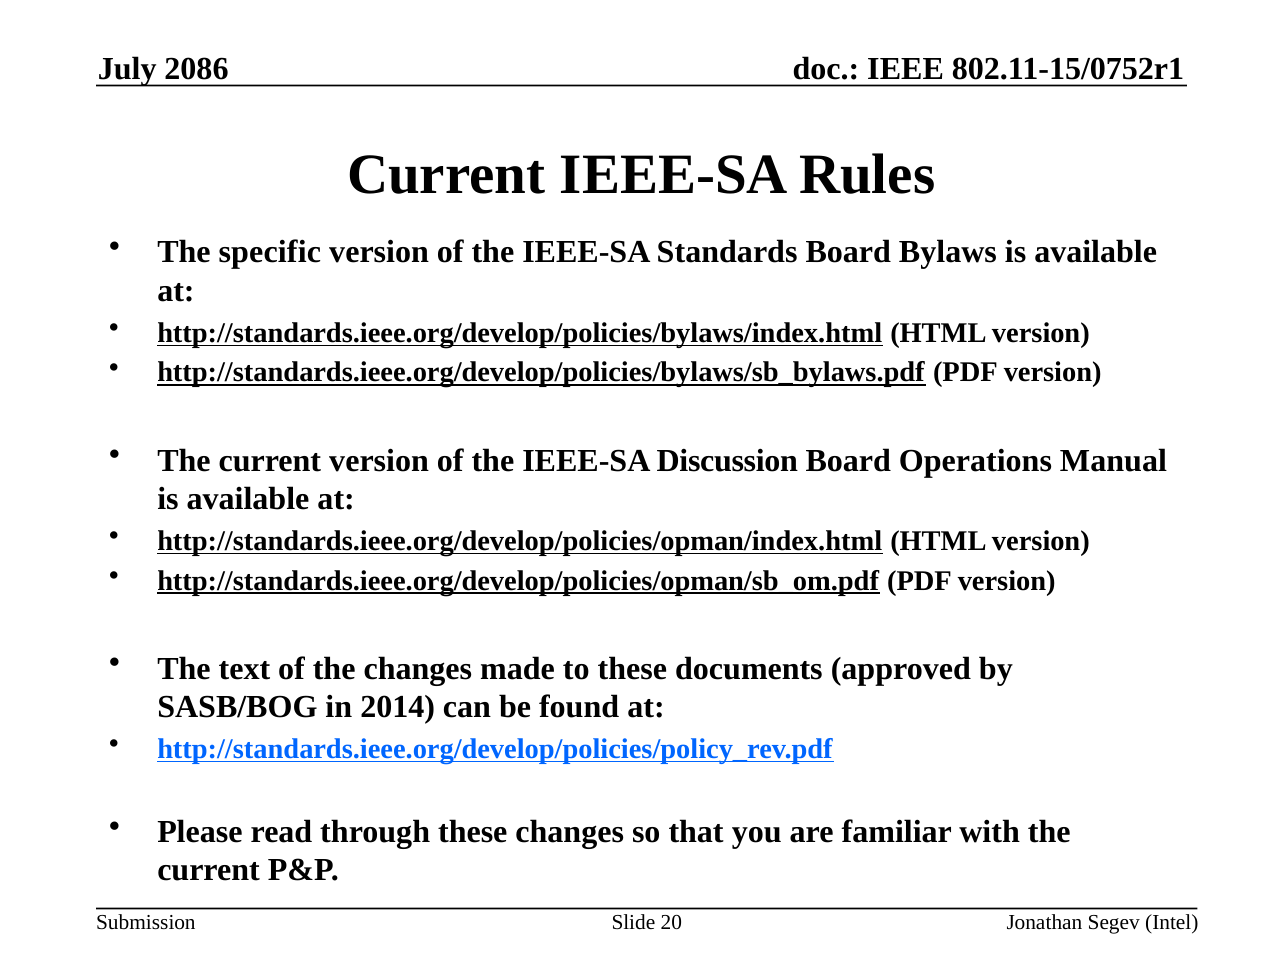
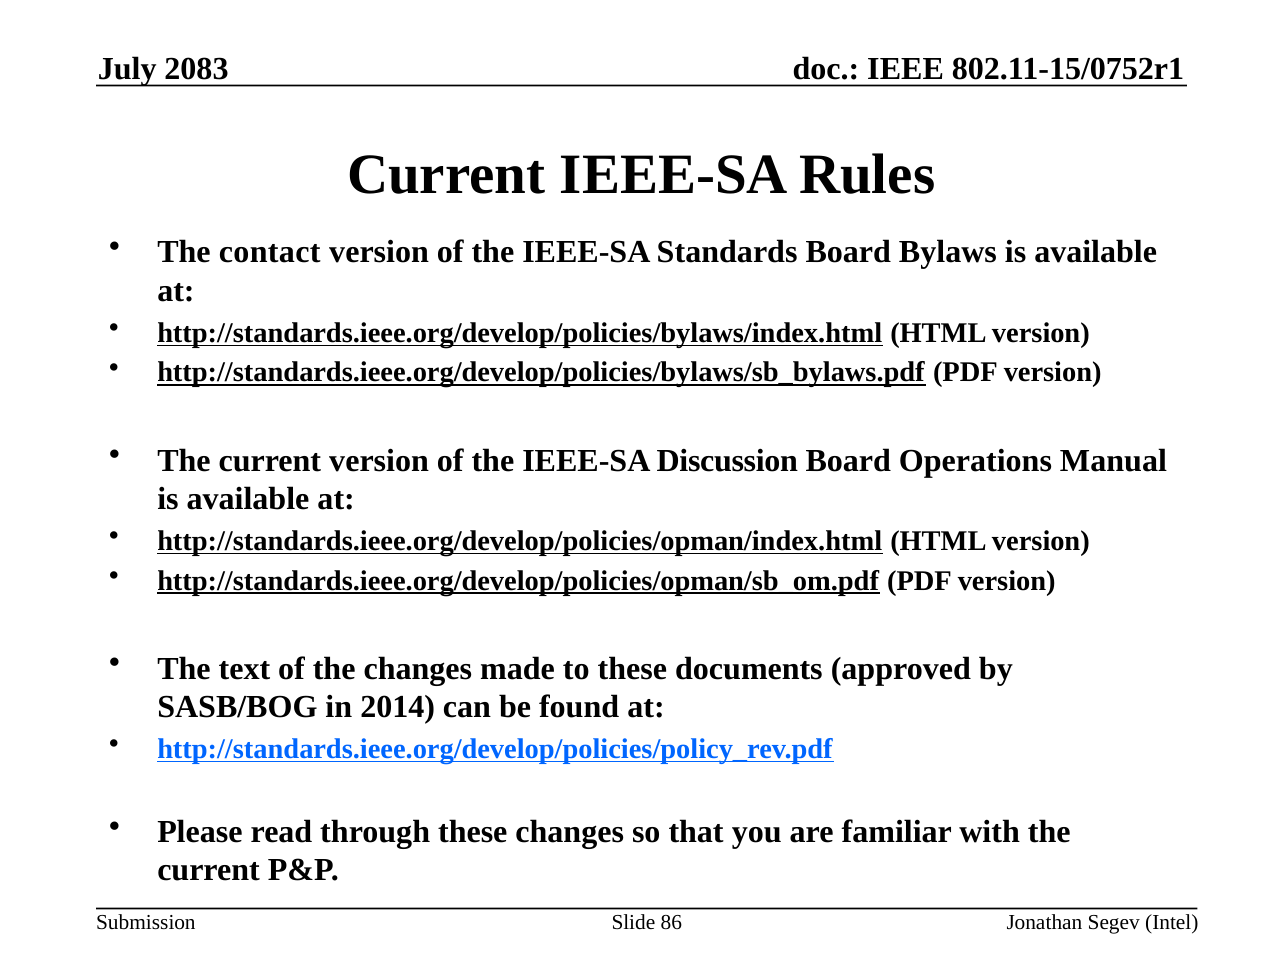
2086: 2086 -> 2083 (196, 68)
specific: specific -> contact (270, 252)
20: 20 -> 86 (671, 923)
